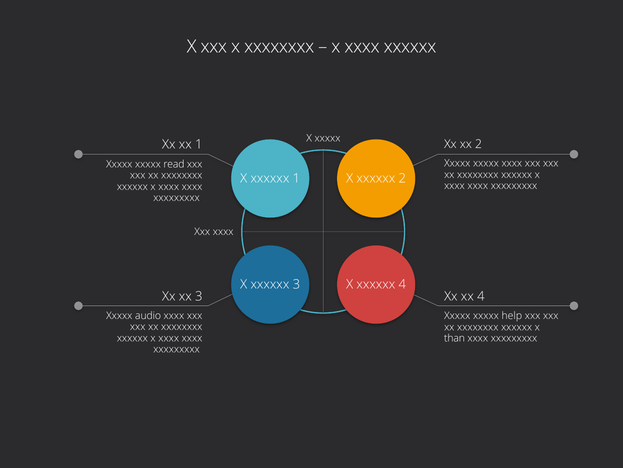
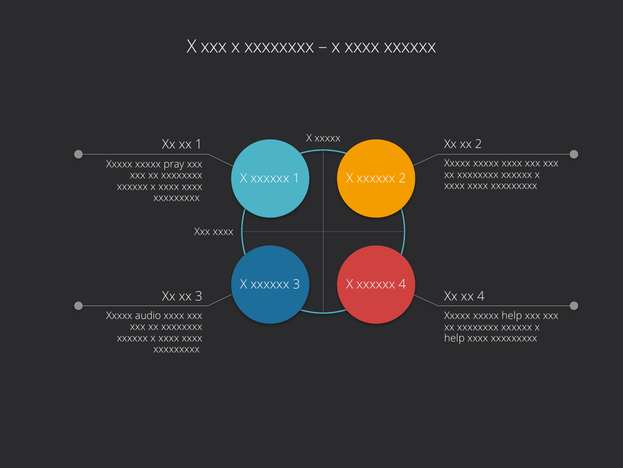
read: read -> pray (174, 164)
than: than -> help (454, 338)
